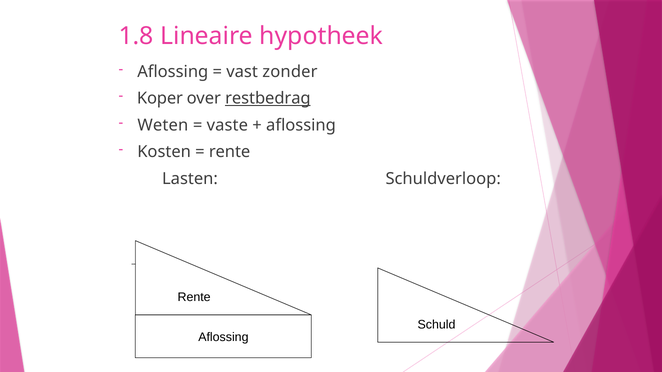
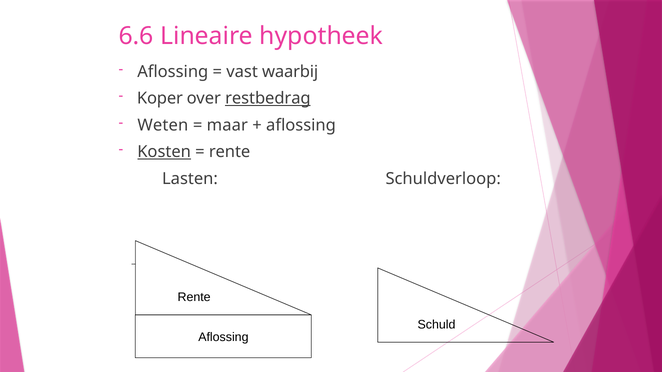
1.8: 1.8 -> 6.6 (136, 36)
zonder: zonder -> waarbij (290, 72)
vaste: vaste -> maar (227, 125)
Kosten underline: none -> present (164, 152)
